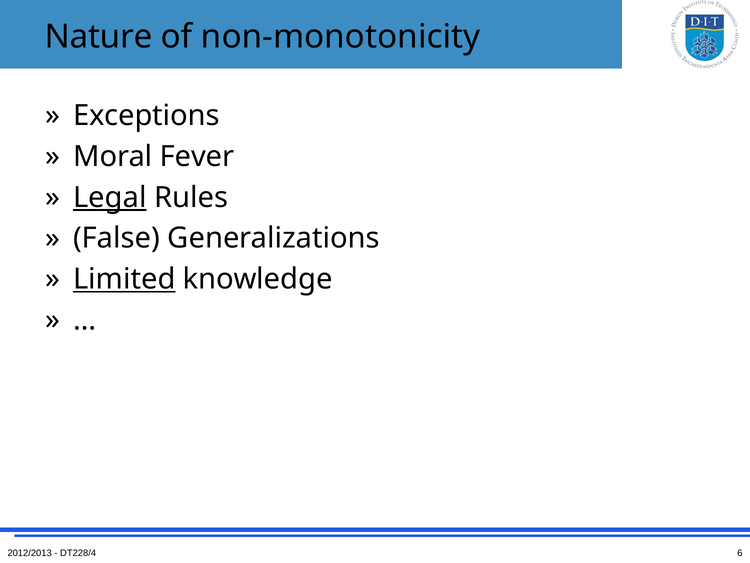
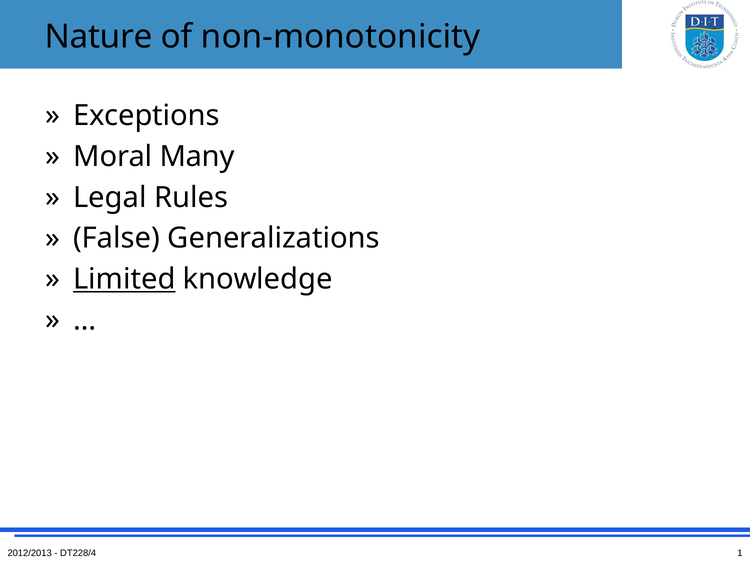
Fever: Fever -> Many (197, 156)
Legal underline: present -> none (110, 197)
6: 6 -> 1 (740, 552)
